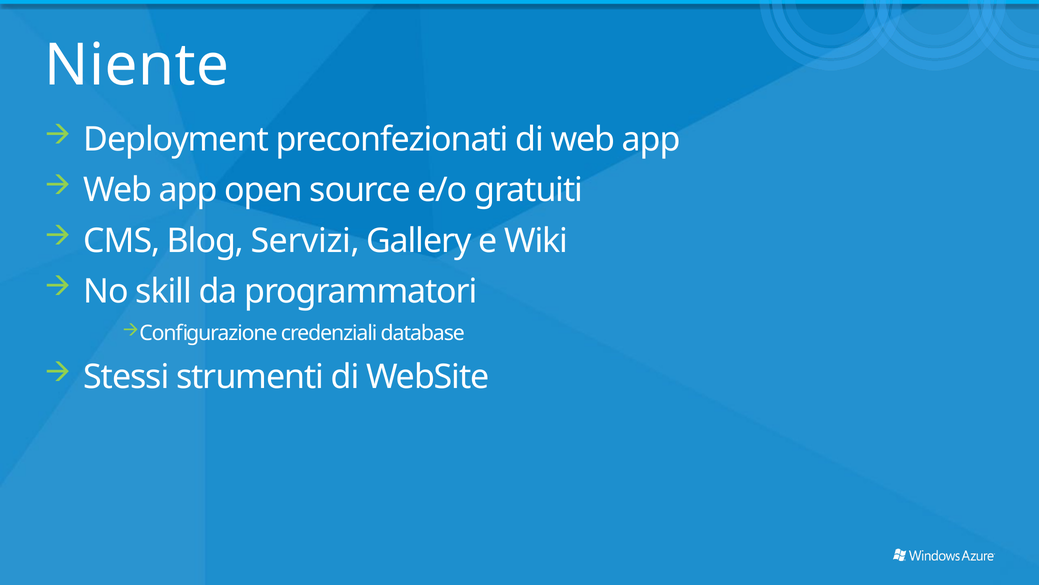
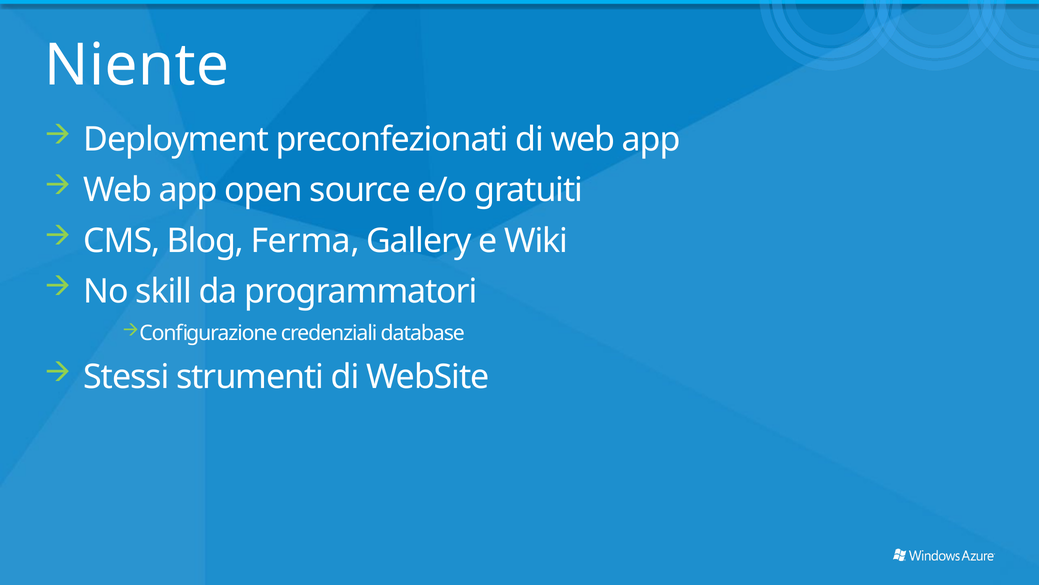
Servizi: Servizi -> Ferma (305, 241)
